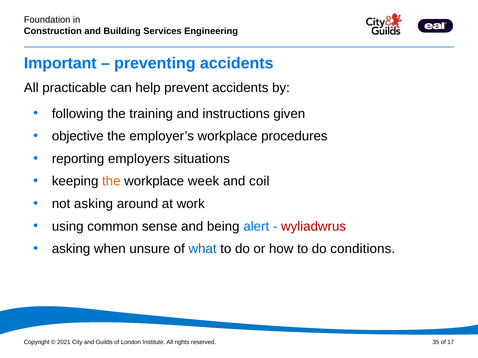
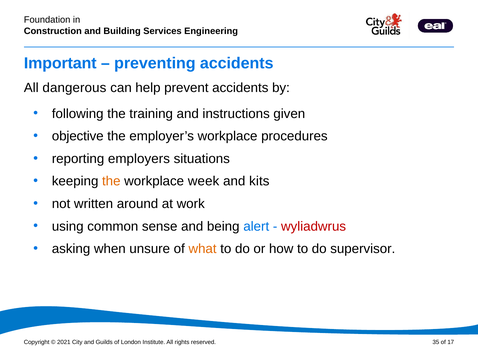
practicable: practicable -> dangerous (74, 88)
coil: coil -> kits (259, 182)
not asking: asking -> written (94, 204)
what colour: blue -> orange (203, 249)
conditions: conditions -> supervisor (363, 249)
